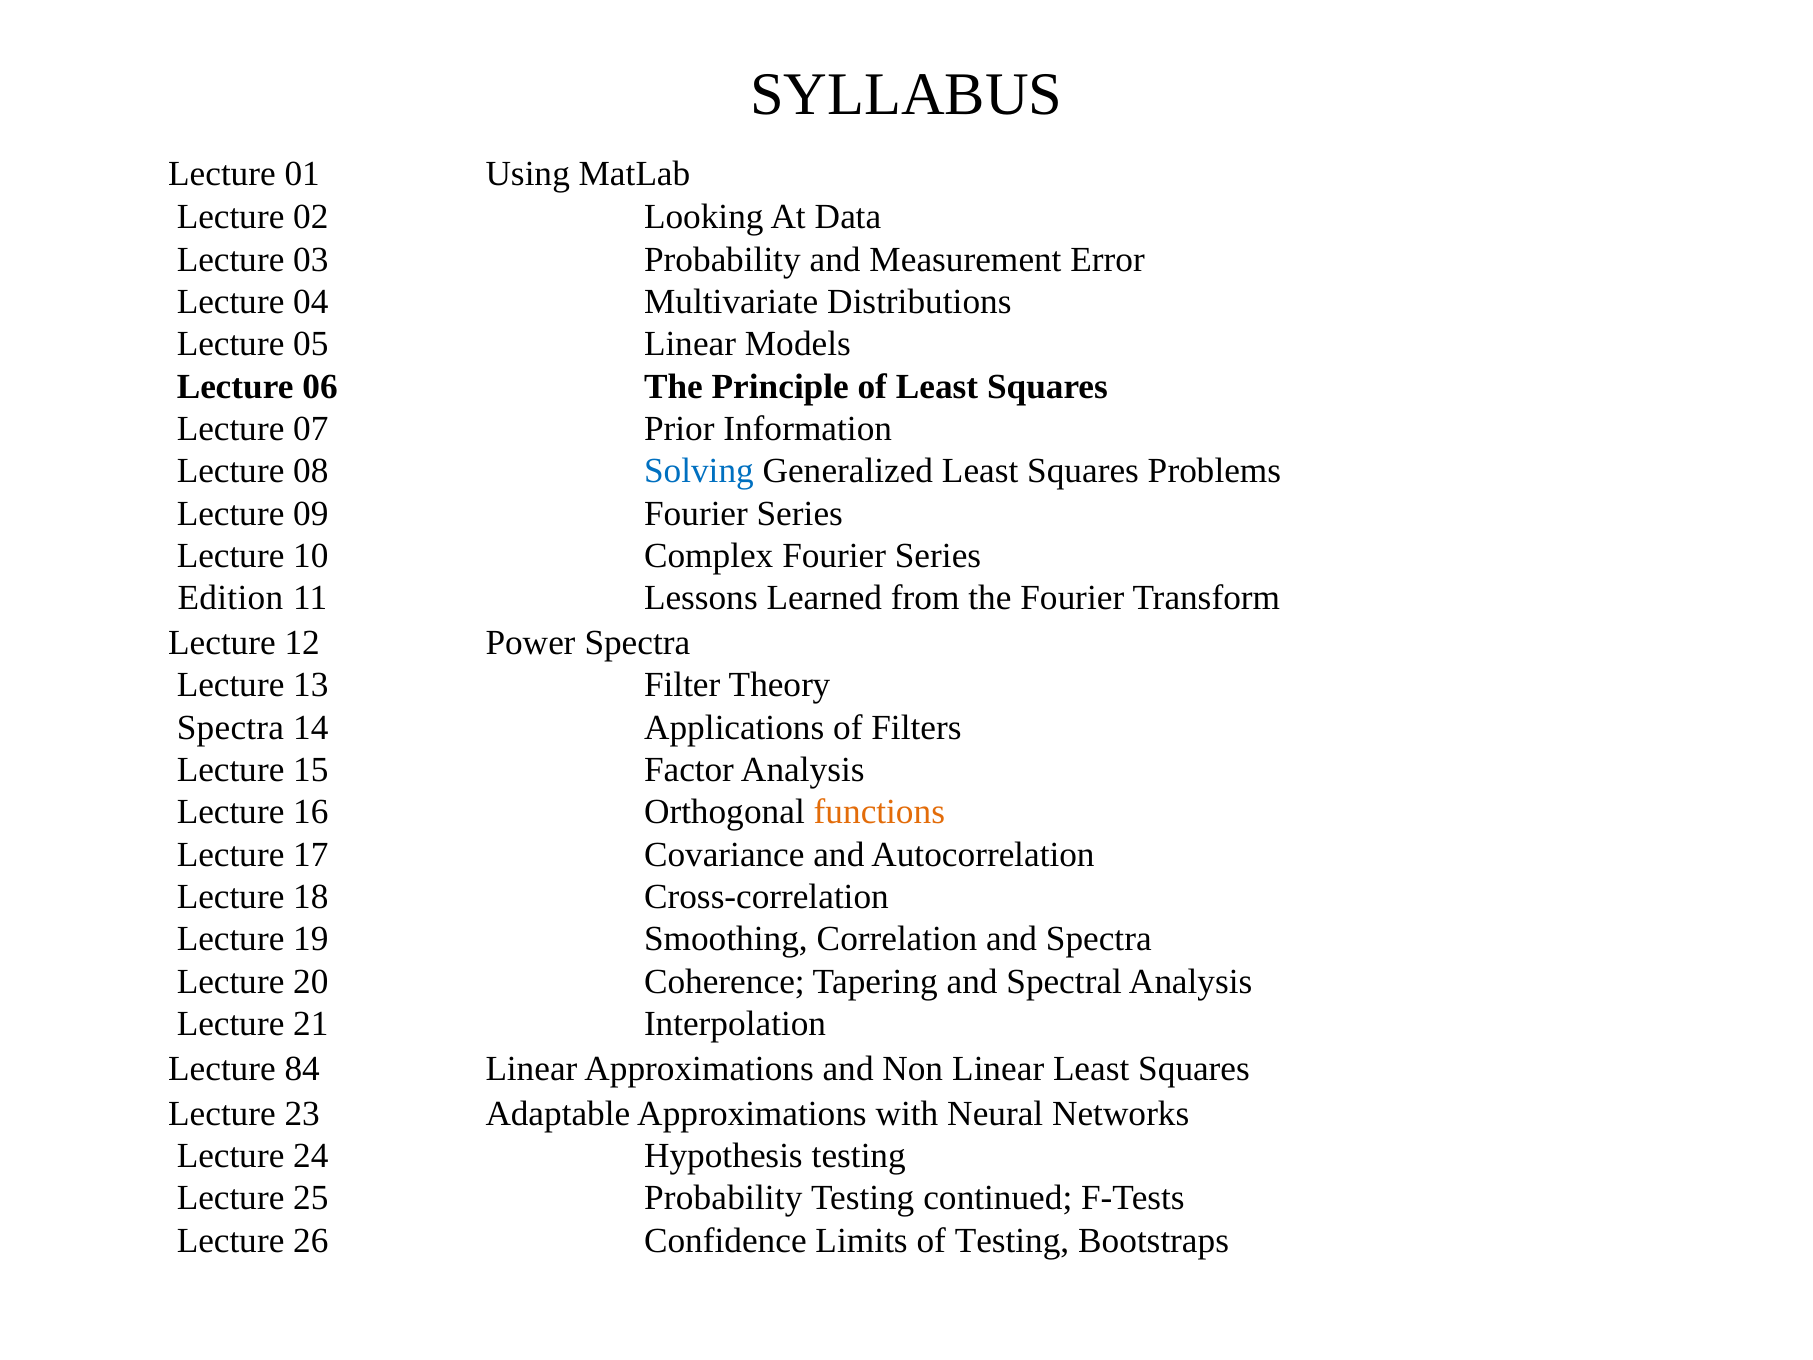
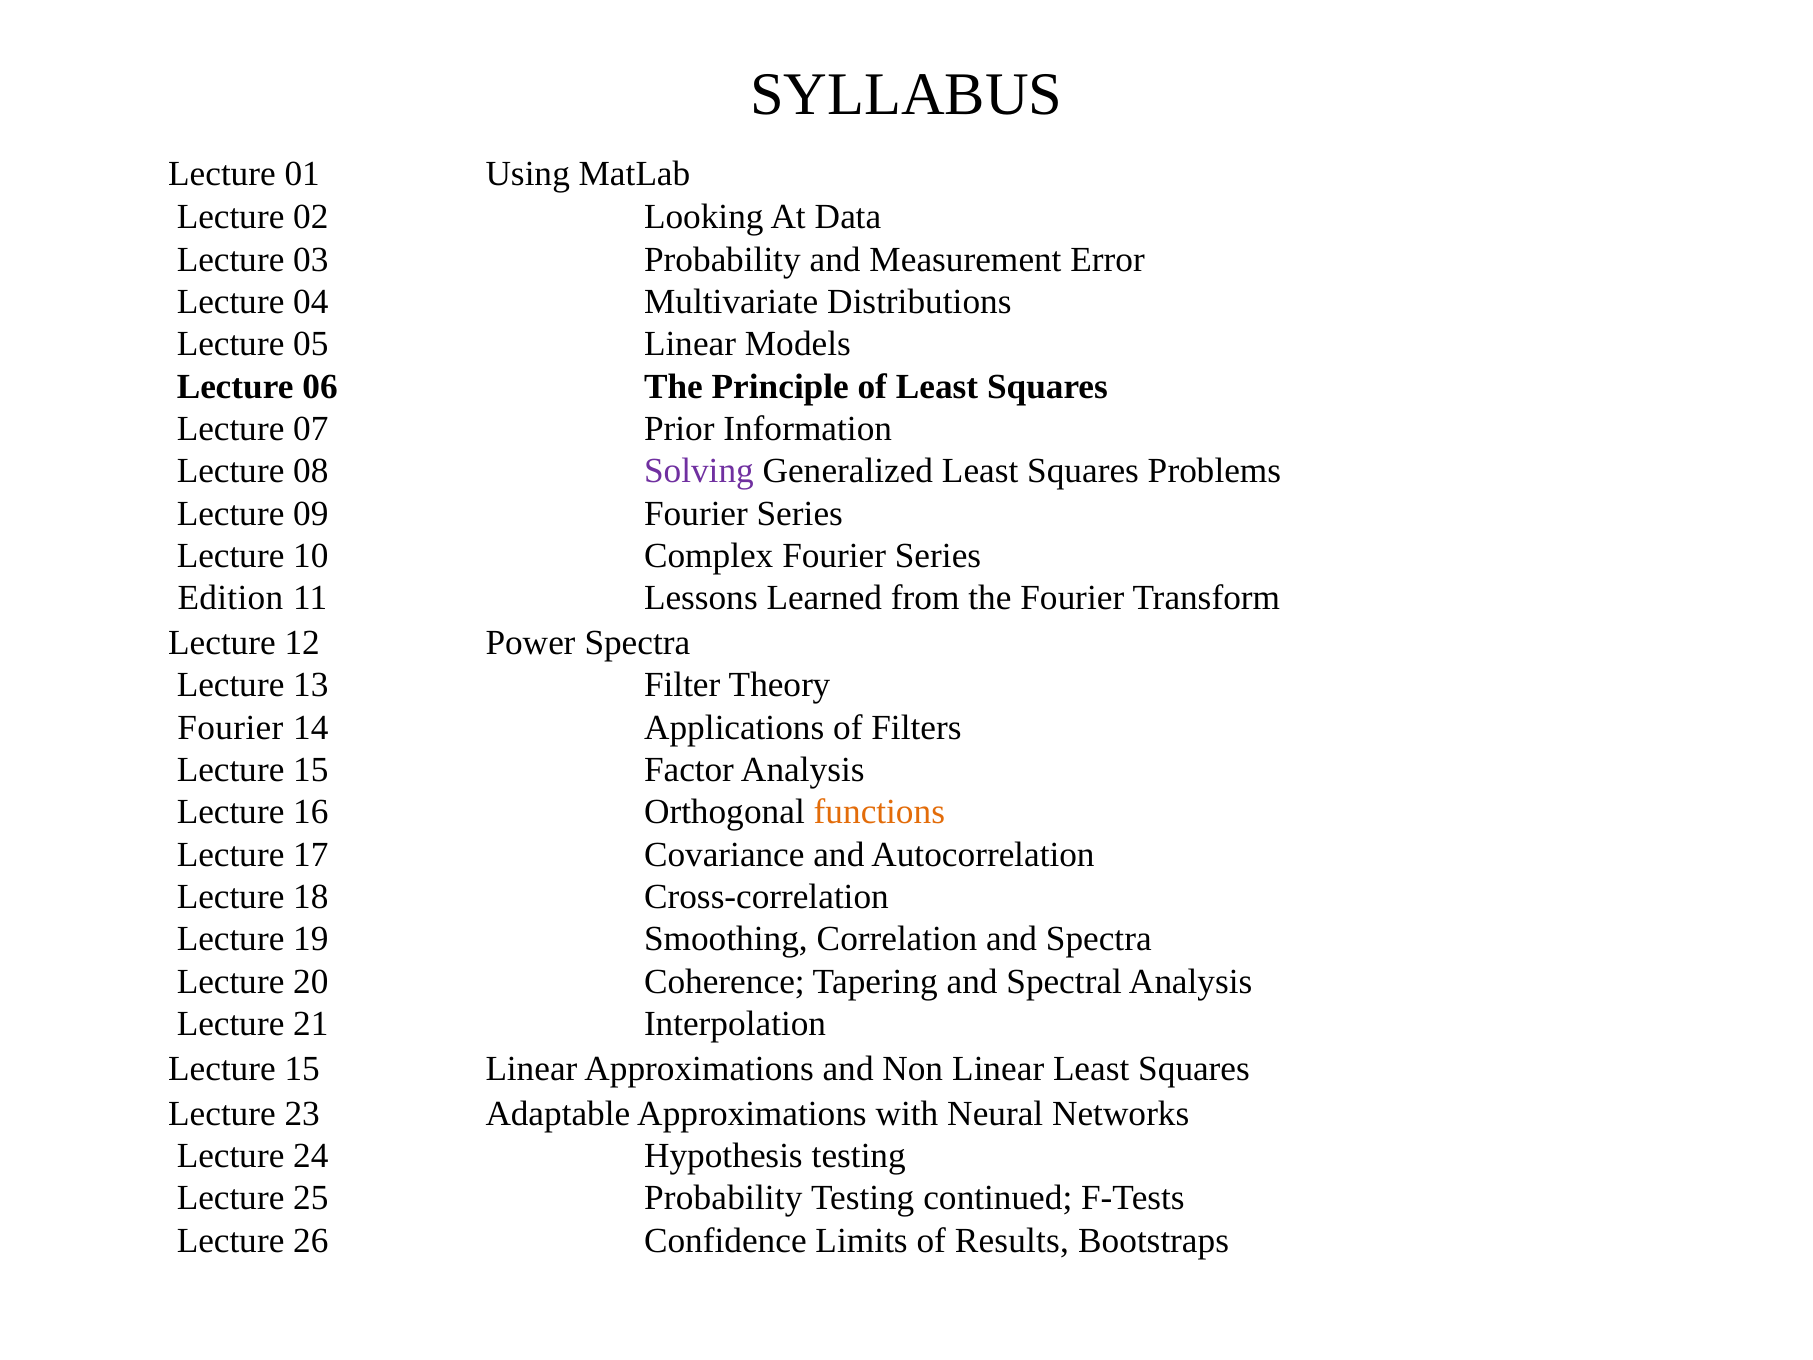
Solving colour: blue -> purple (699, 471)
Spectra: Spectra -> Fourier (230, 727)
84: 84 -> 15 (302, 1069)
of Testing: Testing -> Results (1012, 1240)
